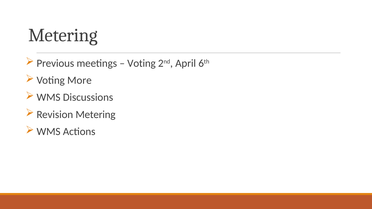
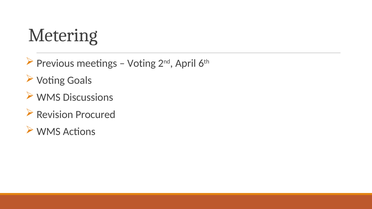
More: More -> Goals (79, 80)
Revision Metering: Metering -> Procured (95, 115)
